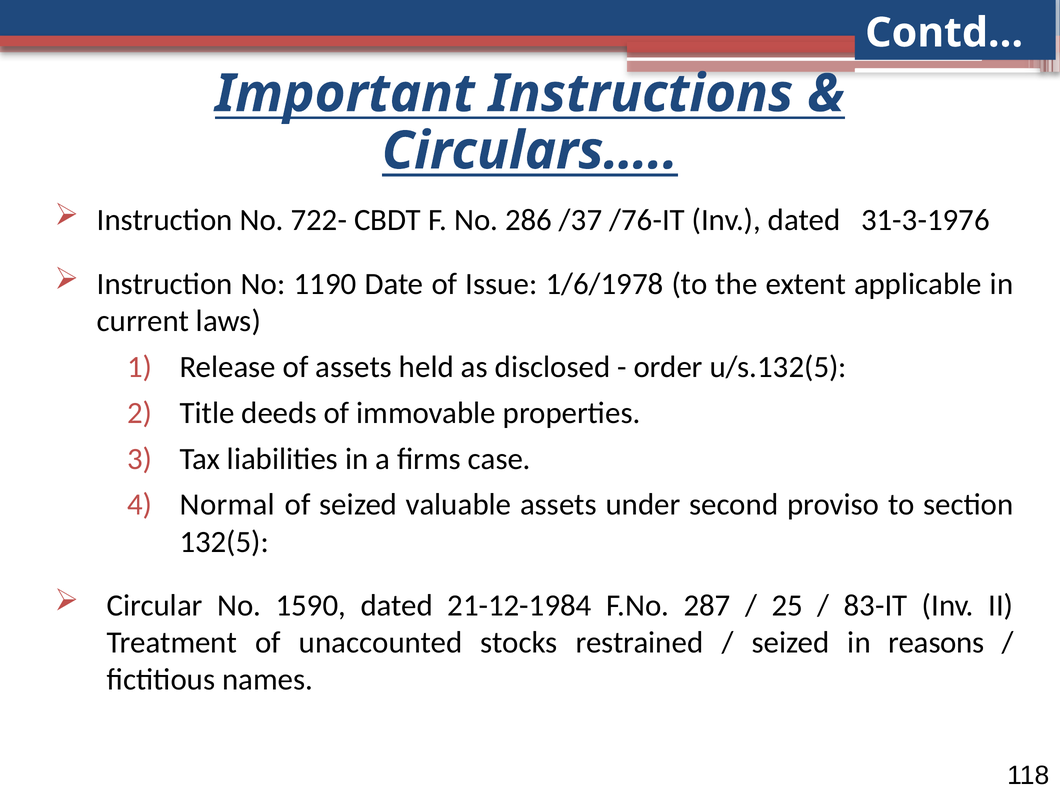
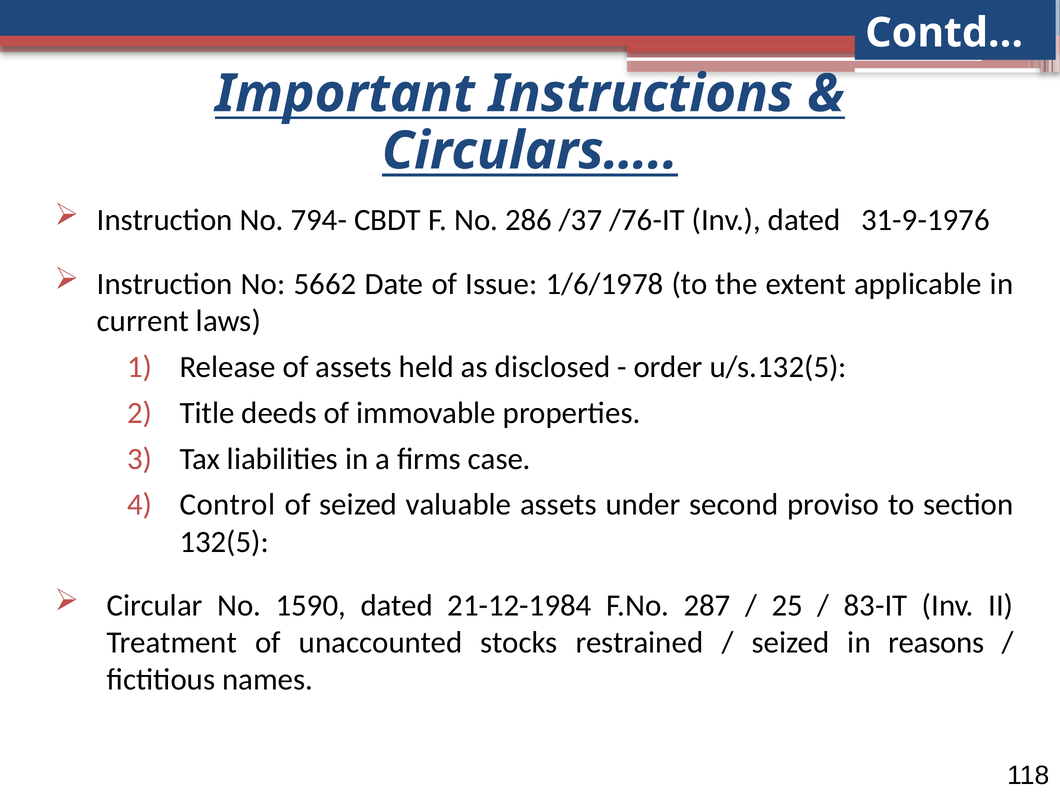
722-: 722- -> 794- (319, 220)
31-3-1976: 31-3-1976 -> 31-9-1976 (925, 220)
1190: 1190 -> 5662 (325, 284)
Normal: Normal -> Control (228, 505)
